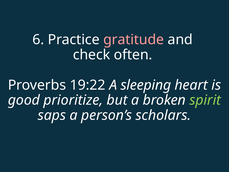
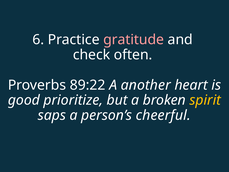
19:22: 19:22 -> 89:22 (88, 85)
sleeping: sleeping -> another (146, 85)
spirit colour: light green -> yellow (205, 100)
scholars: scholars -> cheerful (163, 115)
